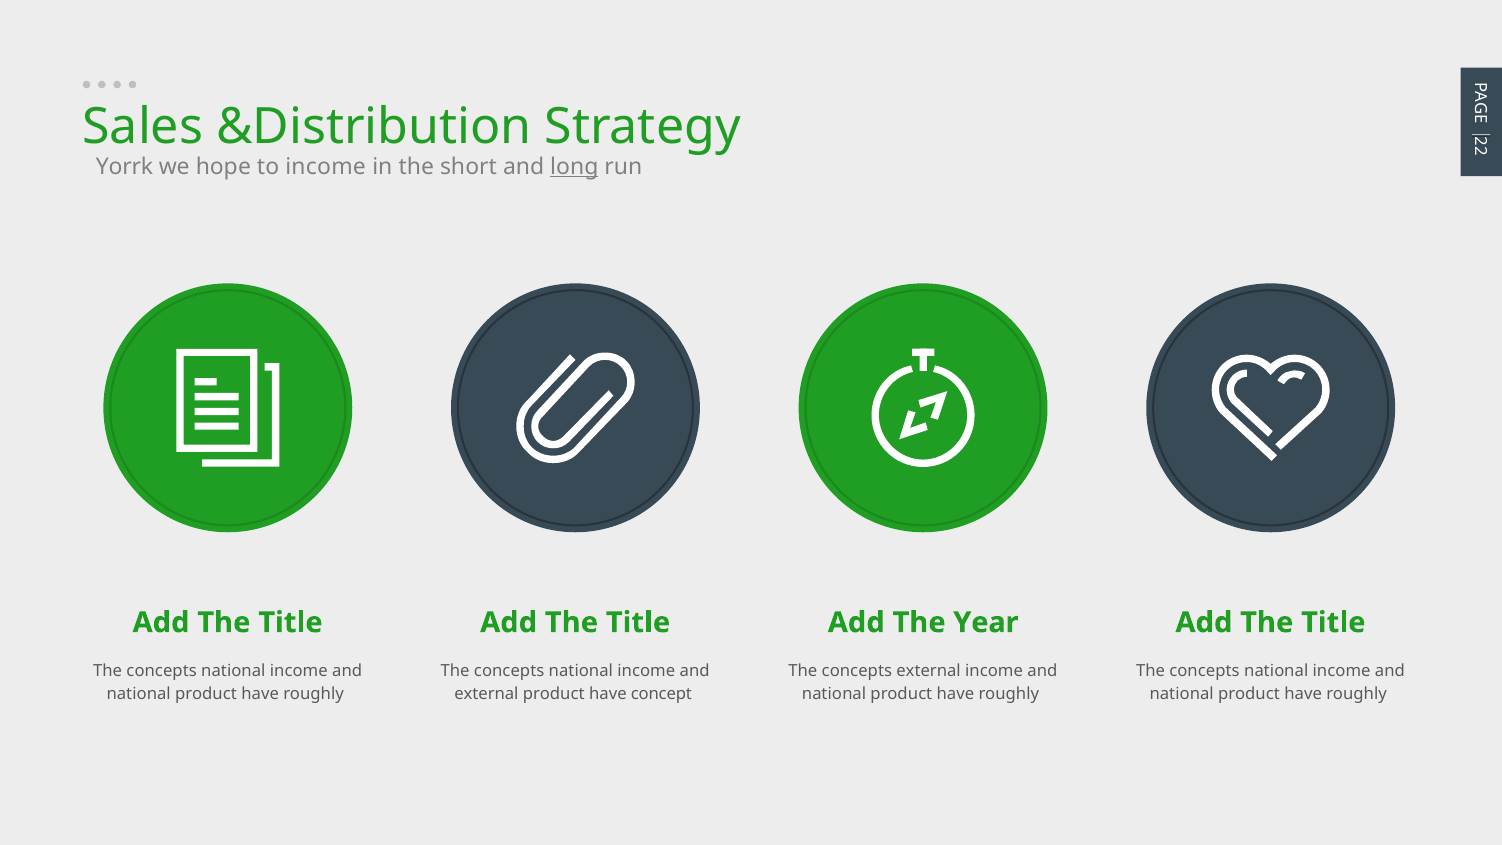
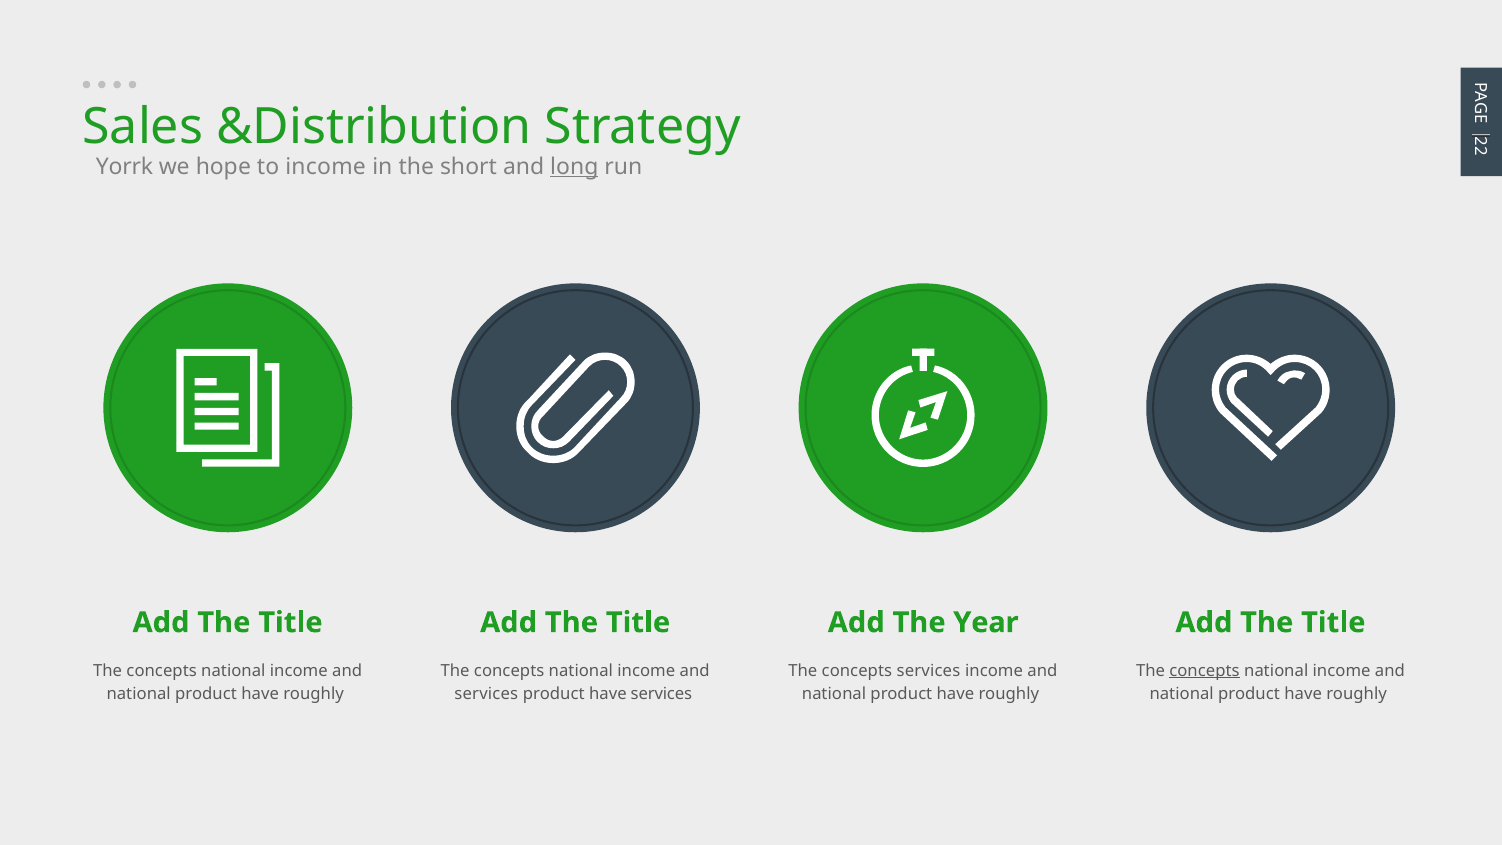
concepts external: external -> services (928, 671)
concepts underline: none -> present (1204, 671)
external: external -> services (486, 693)
have concept: concept -> services (661, 693)
